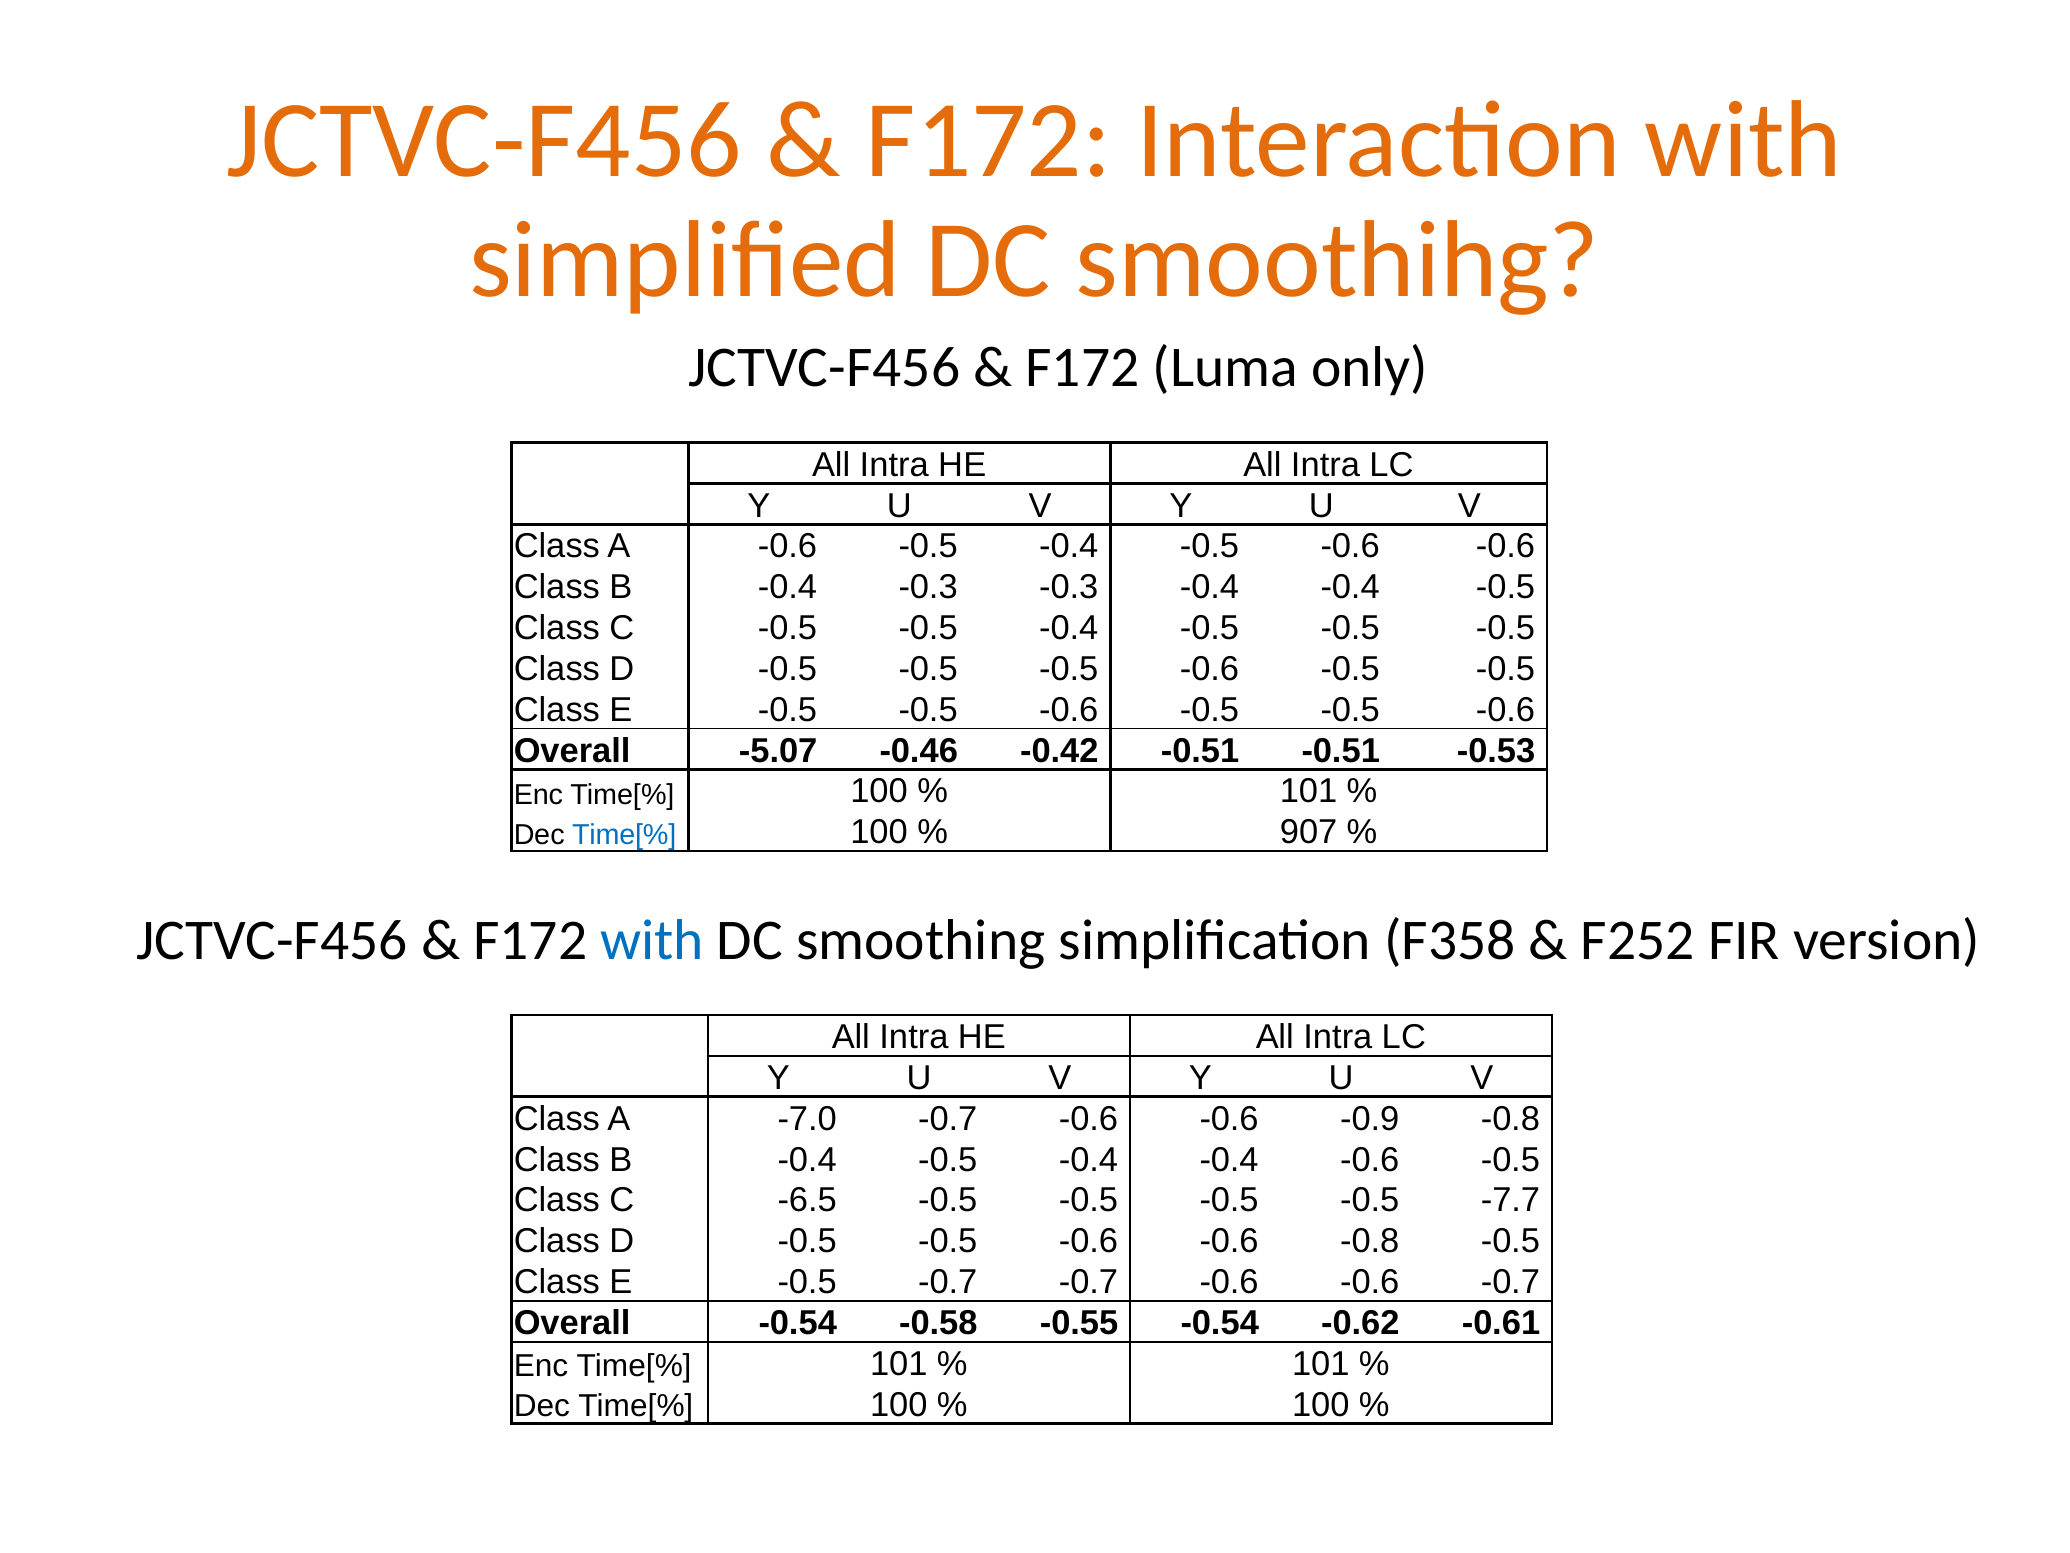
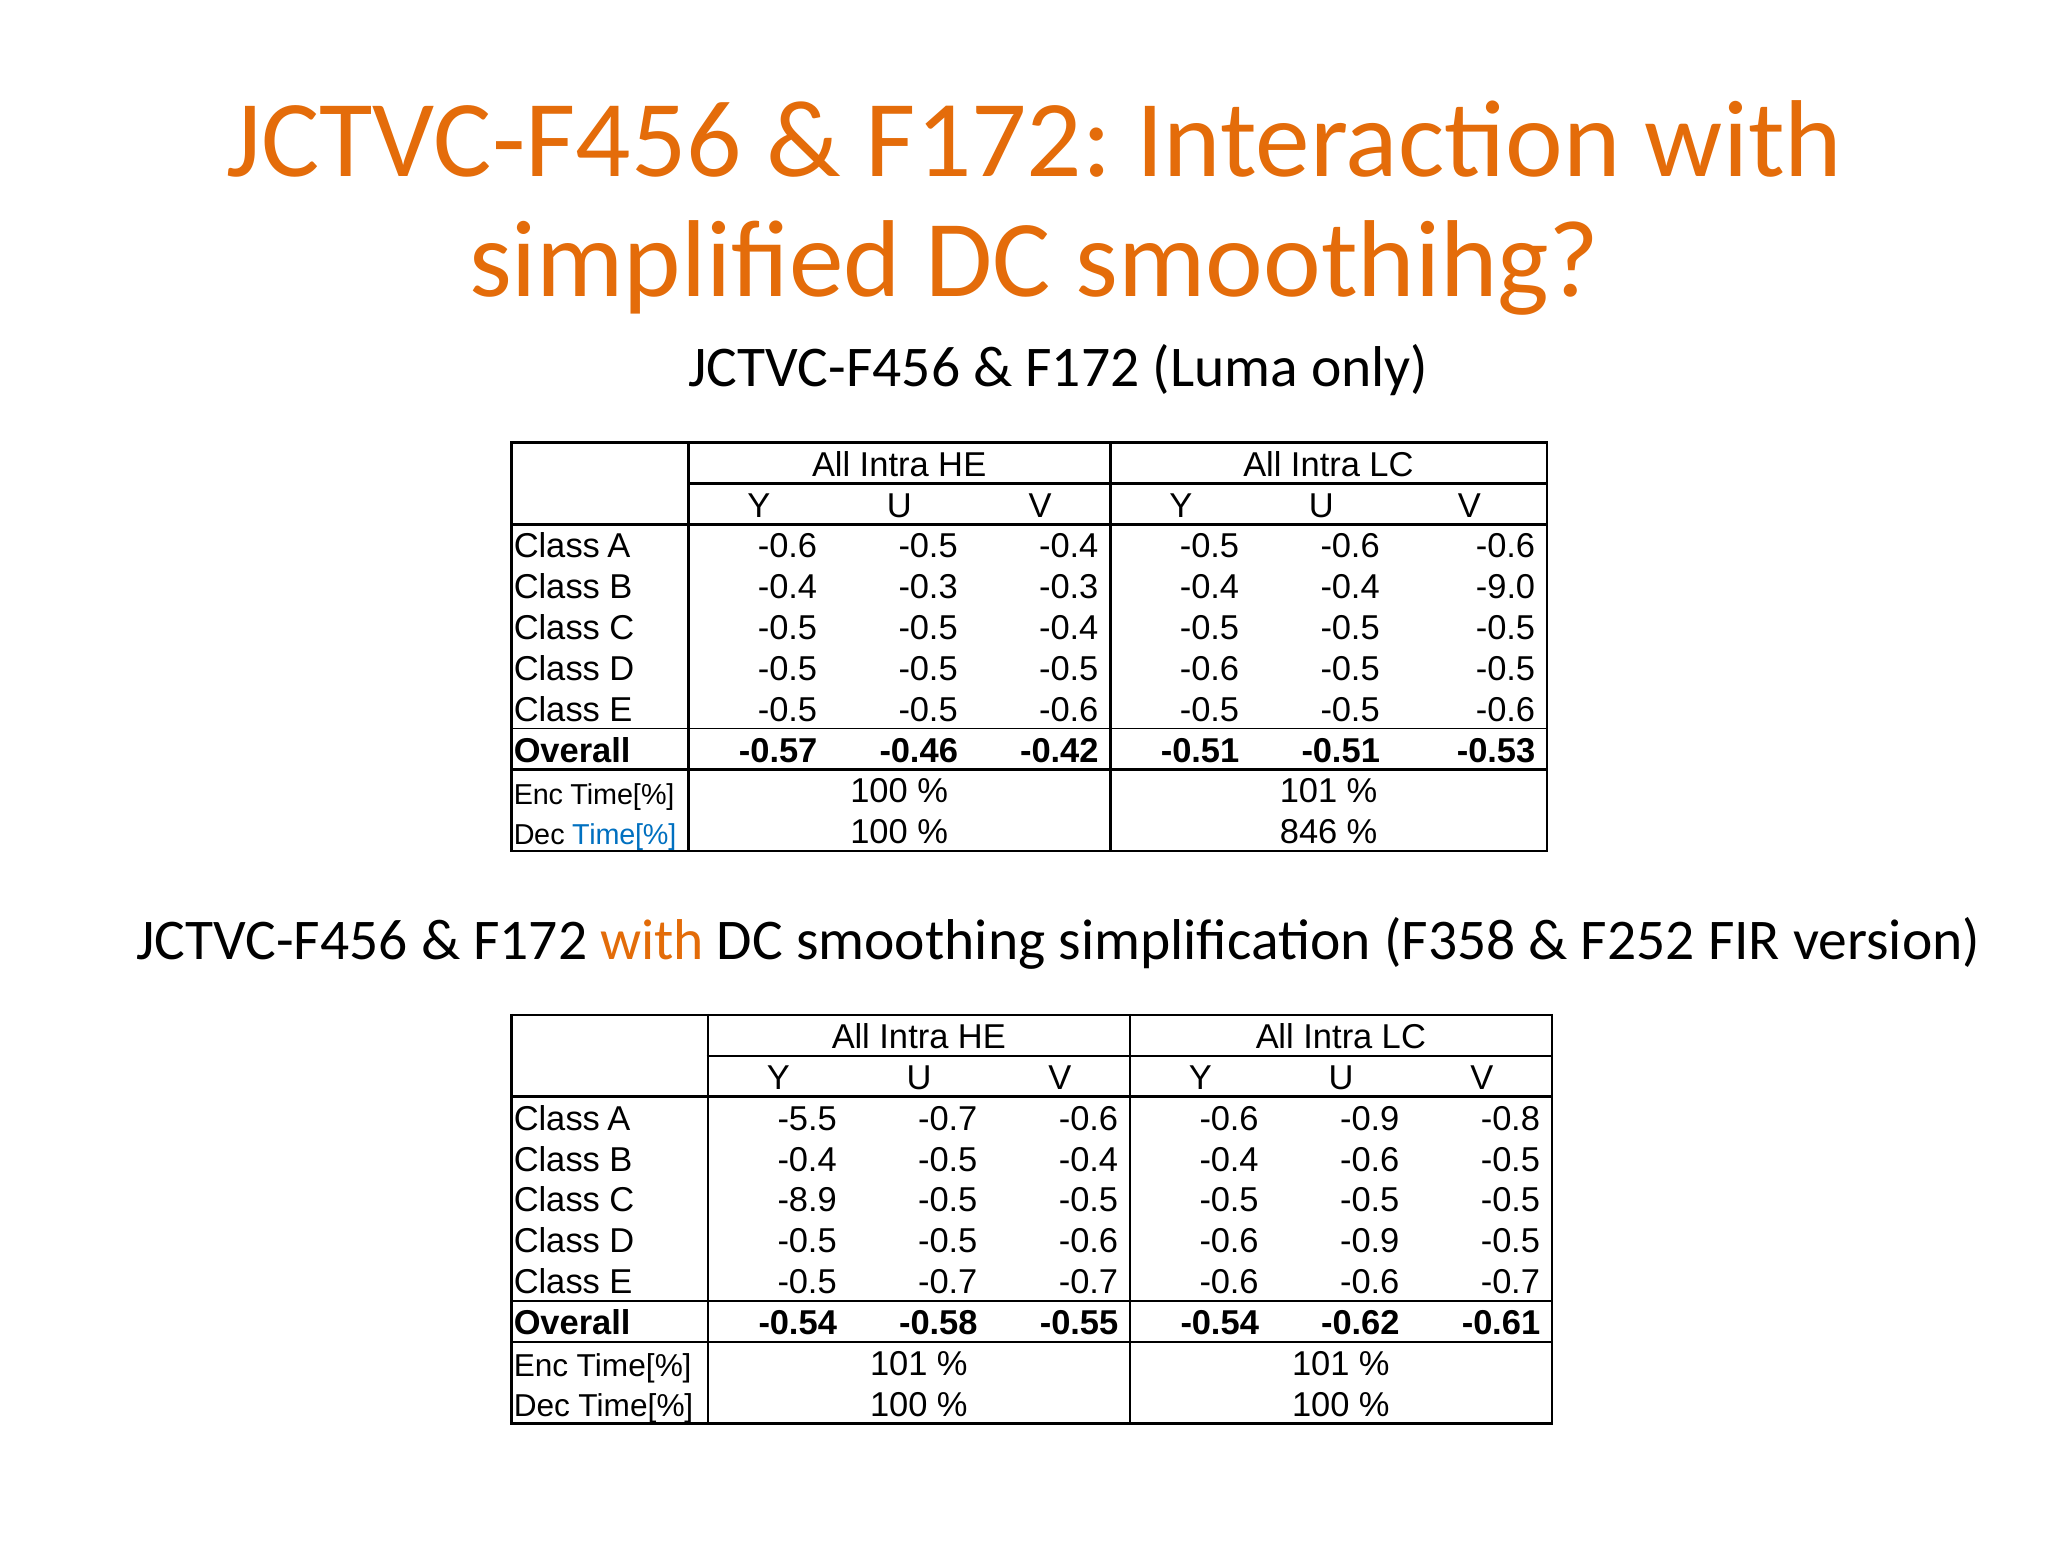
-0.4 -0.4 -0.5: -0.5 -> -9.0 (1506, 587)
-5.07: -5.07 -> -0.57 (778, 751)
907: 907 -> 846 (1309, 832)
with colour: blue -> orange (652, 940)
-7.0: -7.0 -> -5.5 (807, 1119)
-6.5: -6.5 -> -8.9 (807, 1200)
-7.7: -7.7 -> -0.5 (1510, 1200)
-0.5 -0.6 -0.6 -0.8: -0.8 -> -0.9 (1370, 1241)
